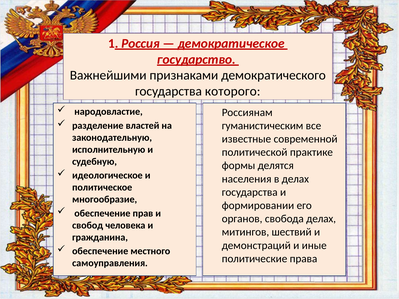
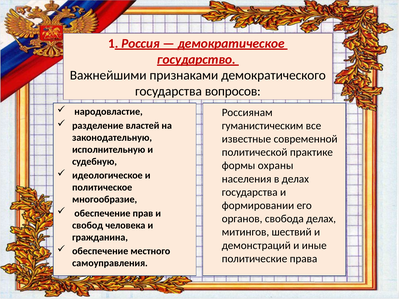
которого: которого -> вопросов (233, 91)
делятся: делятся -> охраны (276, 166)
